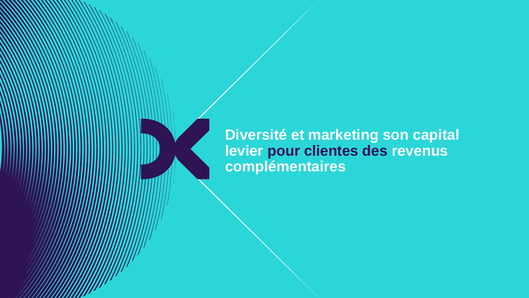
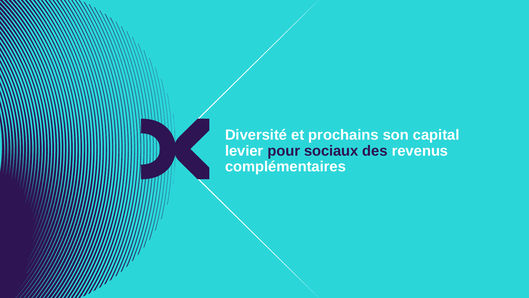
marketing: marketing -> prochains (343, 135)
clientes: clientes -> sociaux (331, 151)
